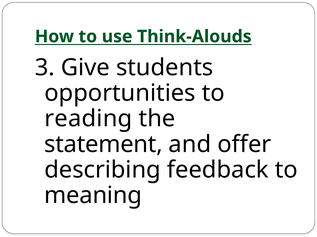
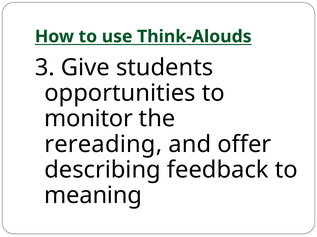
reading: reading -> monitor (89, 119)
statement: statement -> rereading (103, 145)
